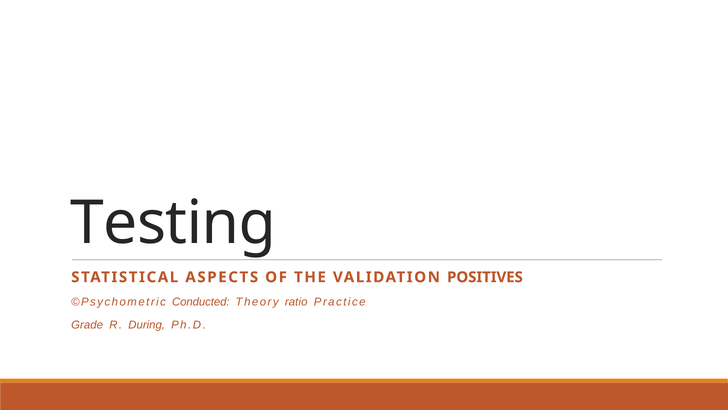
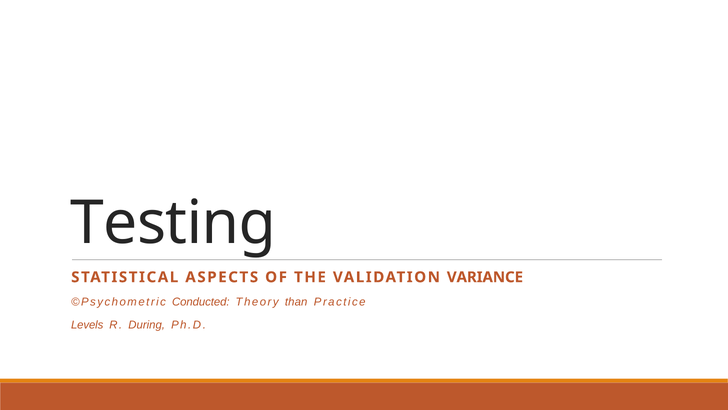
POSITIVES: POSITIVES -> VARIANCE (485, 277)
ratio: ratio -> than (296, 302)
Grade: Grade -> Levels (87, 325)
